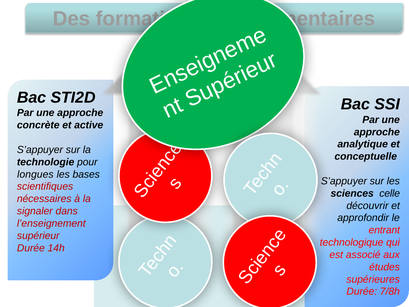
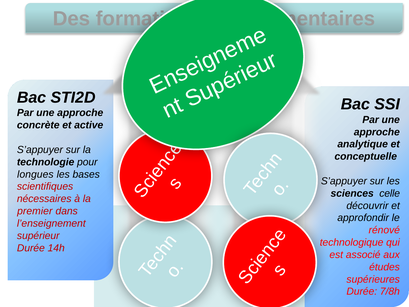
signaler: signaler -> premier (35, 211)
entrant: entrant -> rénové (384, 230)
